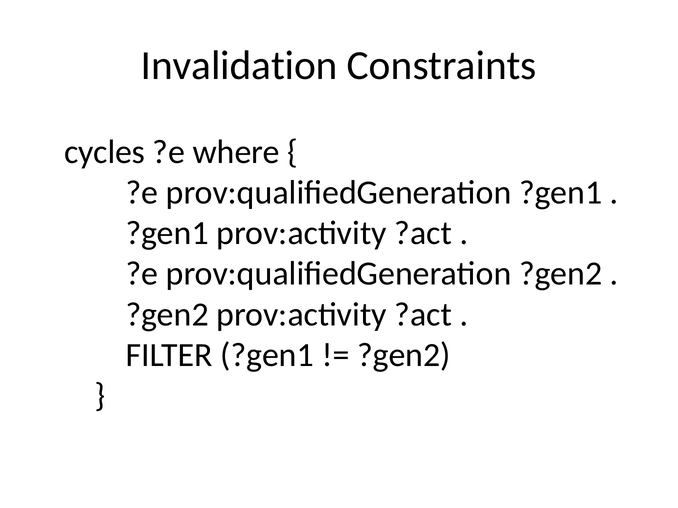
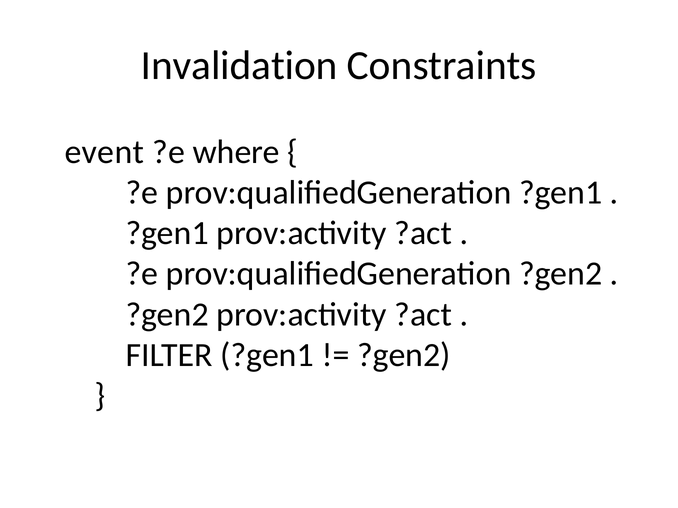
cycles: cycles -> event (104, 152)
